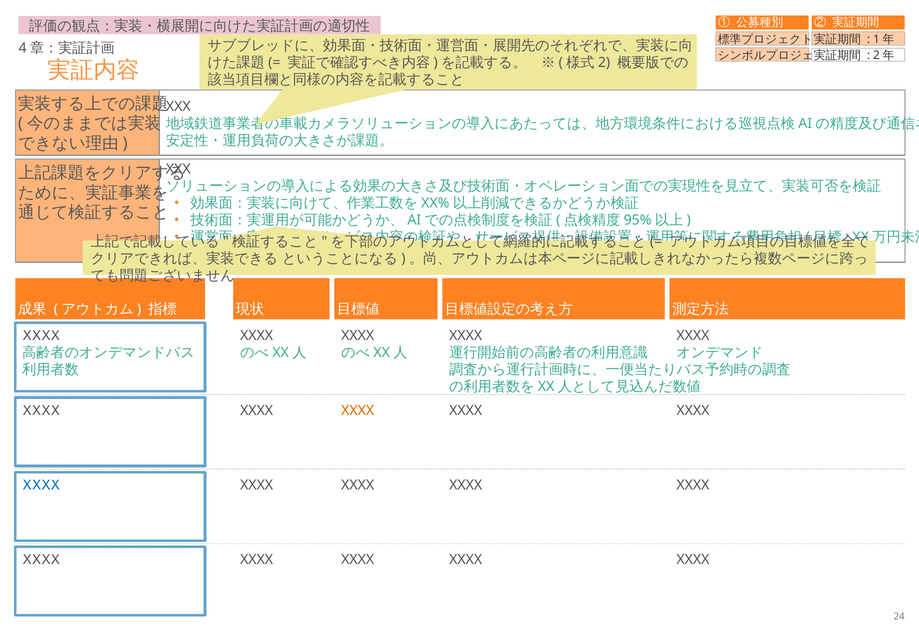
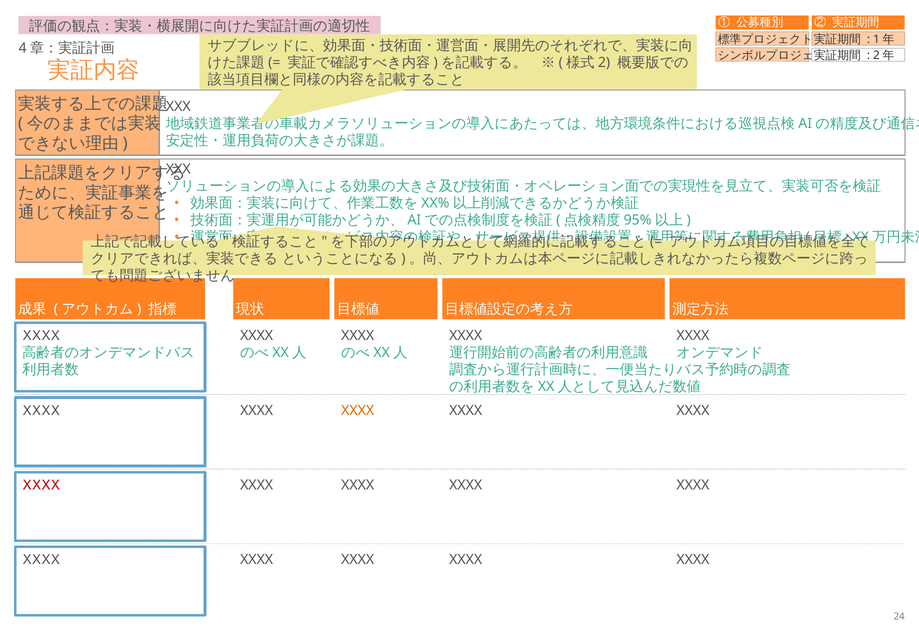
XXXX colour: blue -> red (41, 485)
